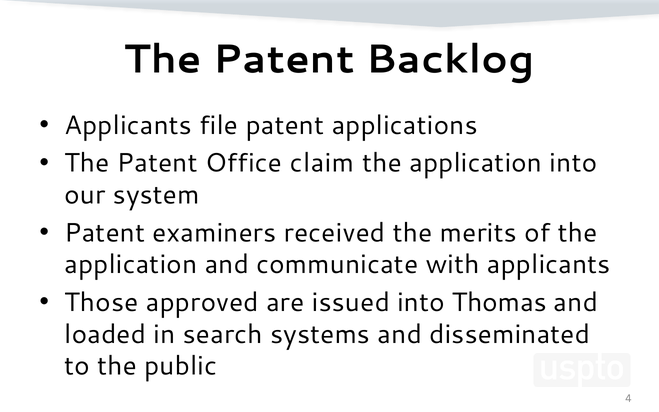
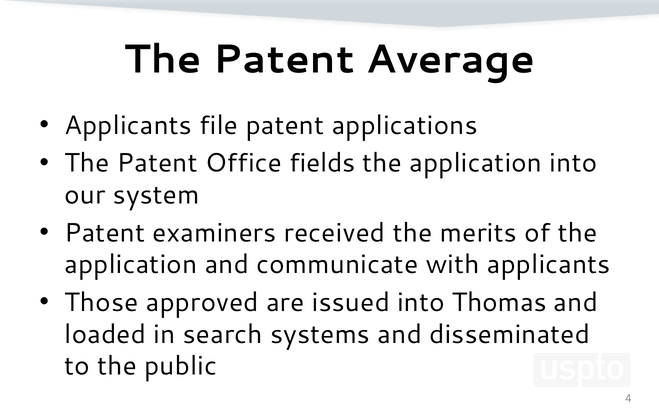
Backlog: Backlog -> Average (450, 59)
claim: claim -> fields (322, 163)
